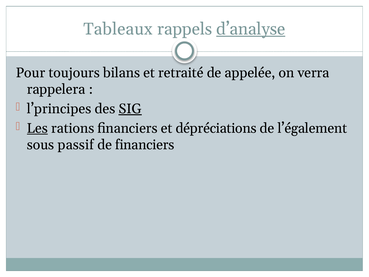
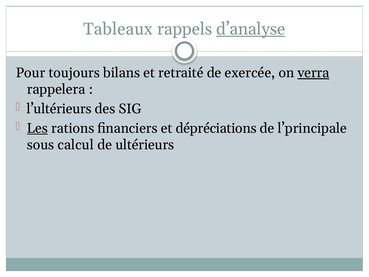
appelée: appelée -> exercée (250, 73)
verra underline: none -> present (313, 73)
l’principes: l’principes -> l’ultérieurs (59, 109)
SIG underline: present -> none (130, 109)
l’également: l’également -> l’principale (312, 128)
passif: passif -> calcul (76, 145)
de financiers: financiers -> ultérieurs (145, 145)
